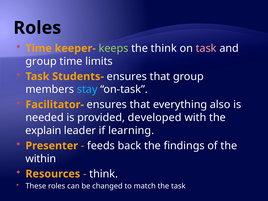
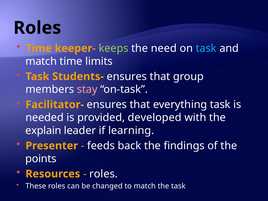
the think: think -> need (164, 48)
task colour: pink -> light blue (206, 48)
group: group -> match (41, 61)
stay colour: light blue -> pink (87, 89)
everything also: also -> task (220, 105)
within: within -> points (41, 159)
think: think -> roles (104, 174)
